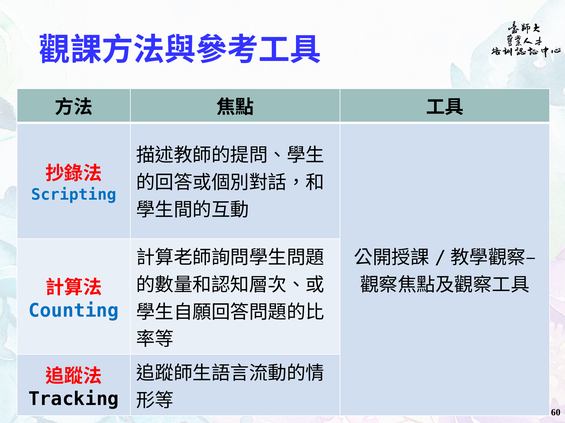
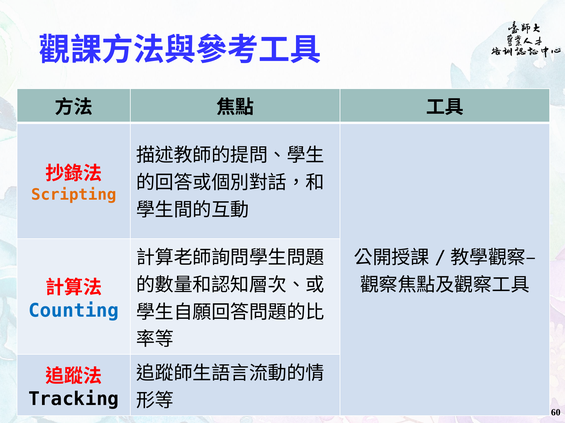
Scripting colour: blue -> orange (74, 195)
